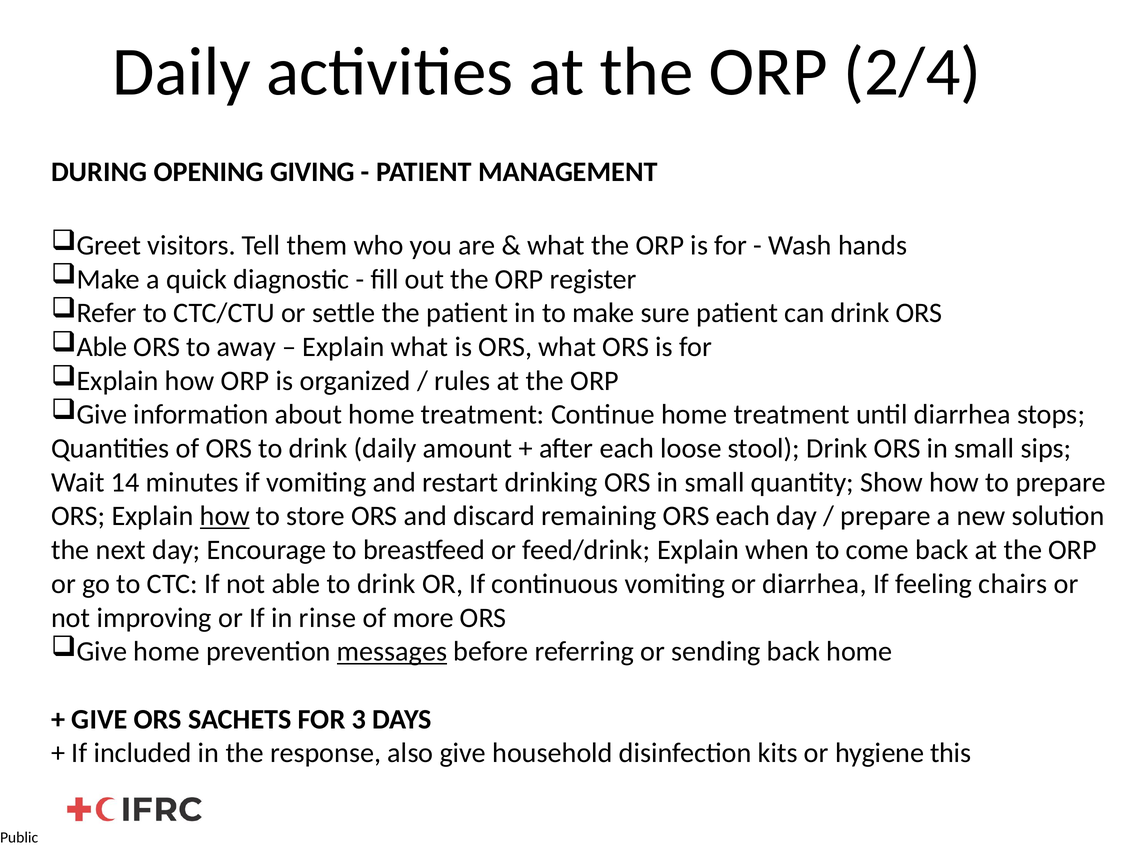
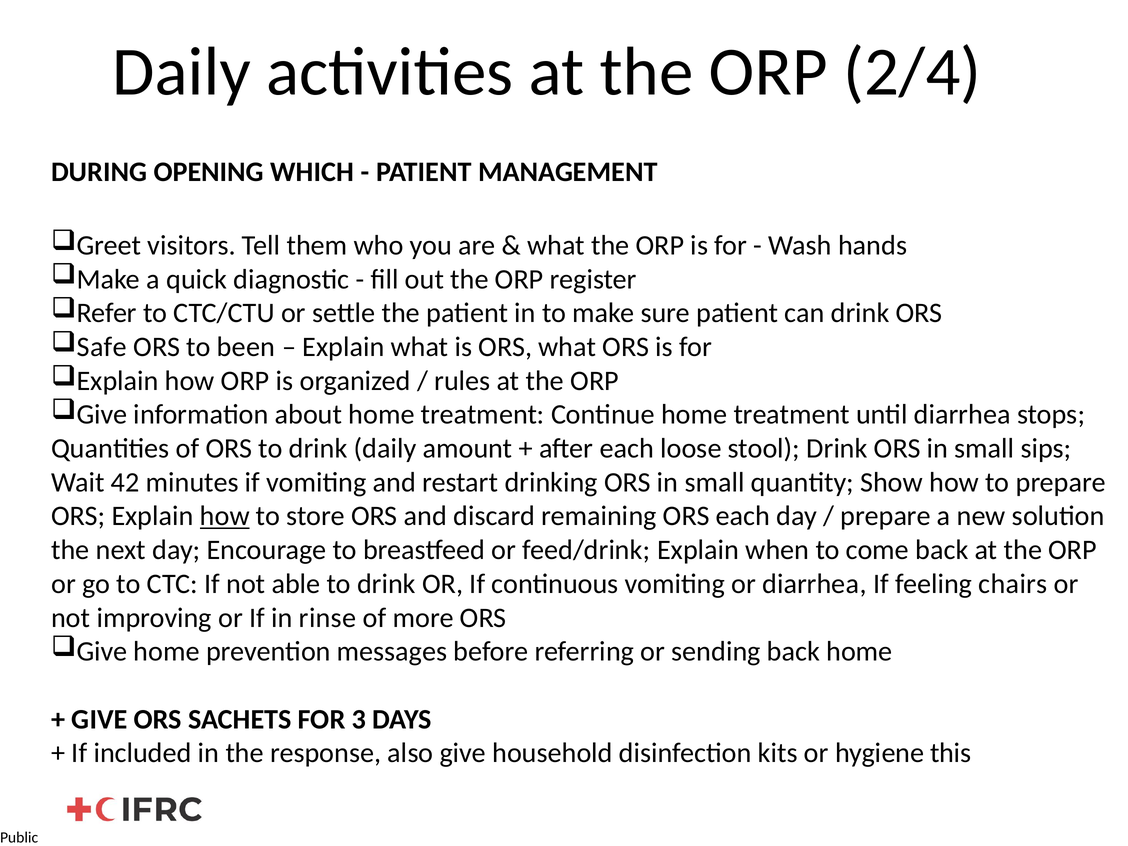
GIVING: GIVING -> WHICH (312, 172)
Able: Able -> Safe (102, 347)
away: away -> been (246, 347)
14: 14 -> 42 (125, 482)
messages underline: present -> none (392, 652)
